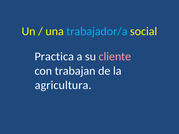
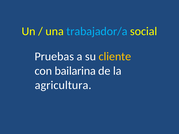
Practica: Practica -> Pruebas (54, 57)
cliente colour: pink -> yellow (115, 57)
trabajan: trabajan -> bailarina (75, 71)
